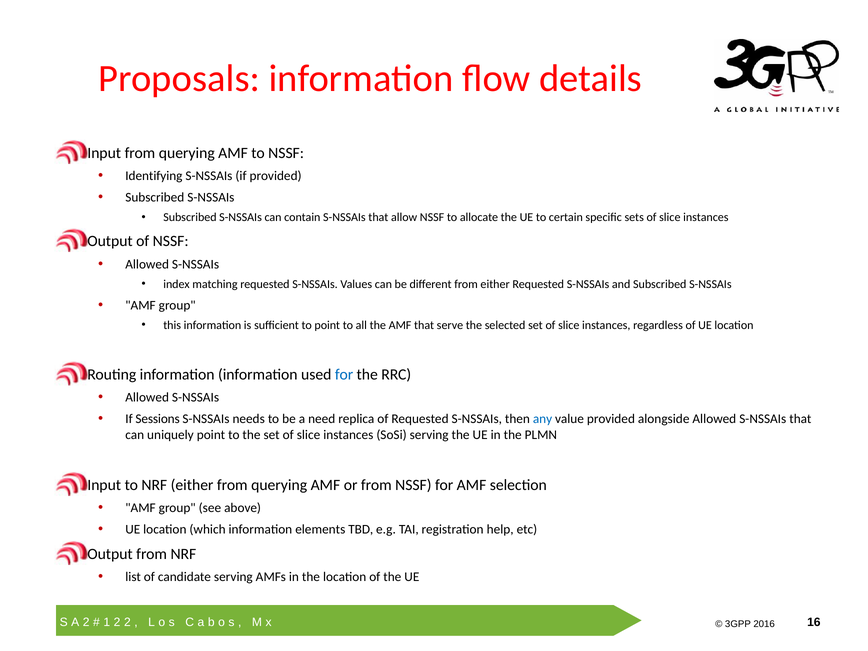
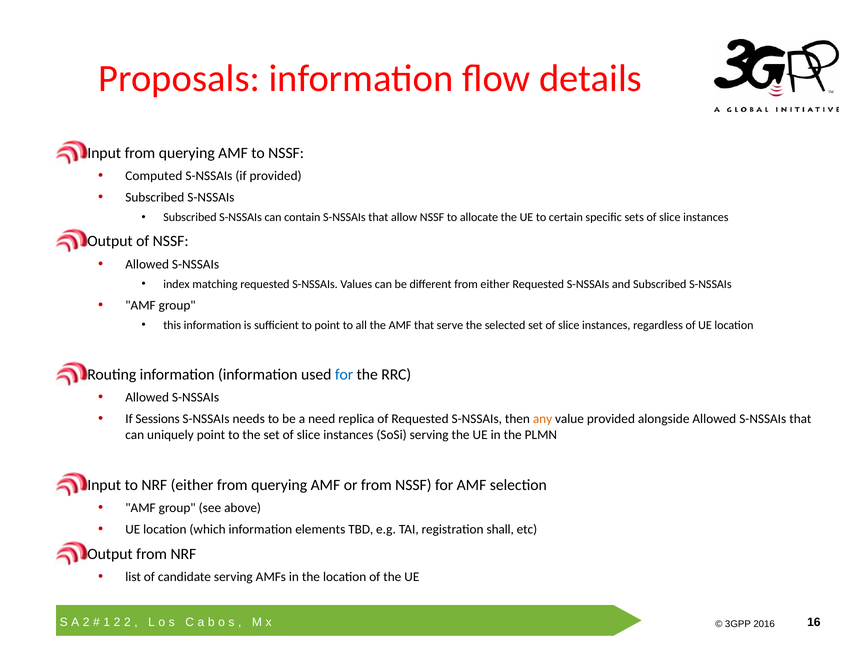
Identifying: Identifying -> Computed (154, 176)
any colour: blue -> orange (543, 419)
help: help -> shall (500, 530)
